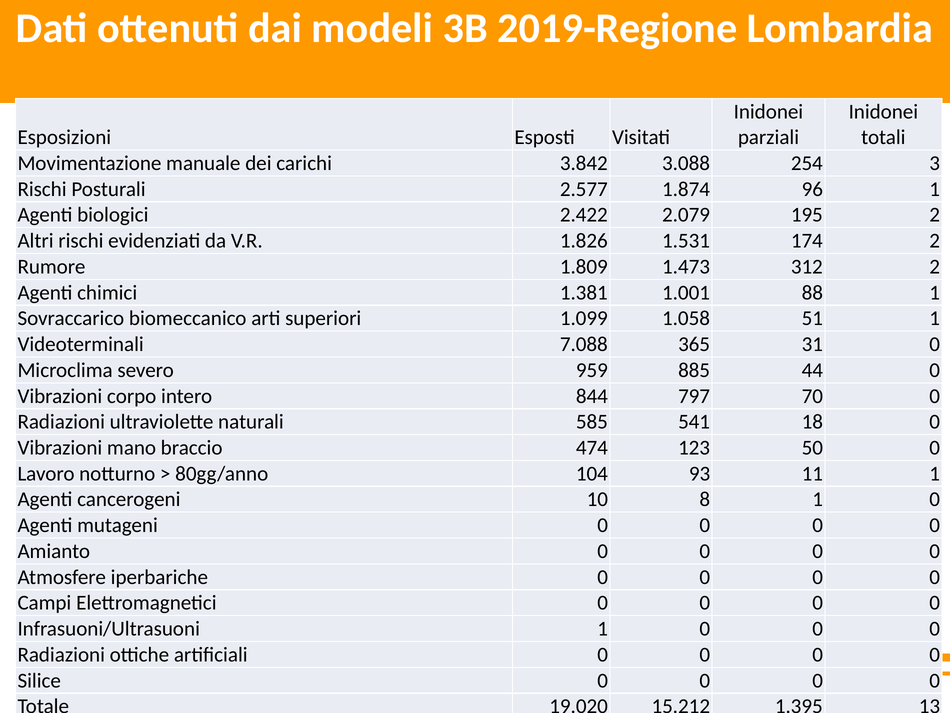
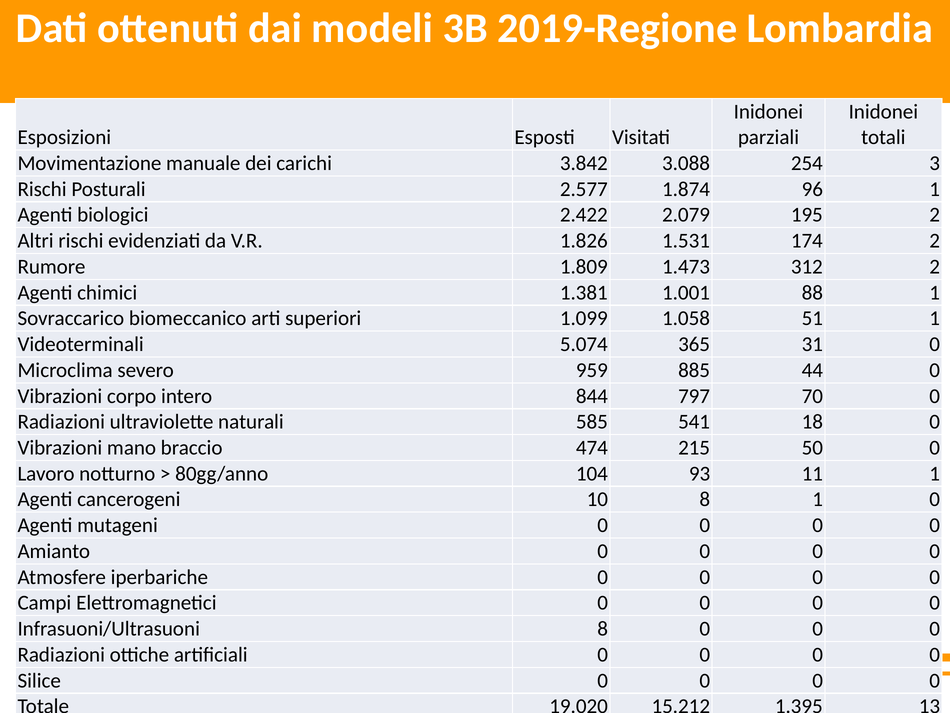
7.088: 7.088 -> 5.074 (584, 344)
123: 123 -> 215 (694, 447)
Infrasuoni/Ultrasuoni 1: 1 -> 8 (603, 628)
